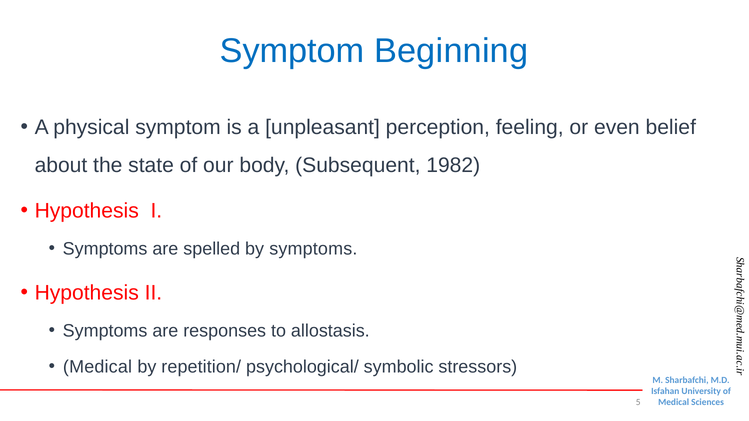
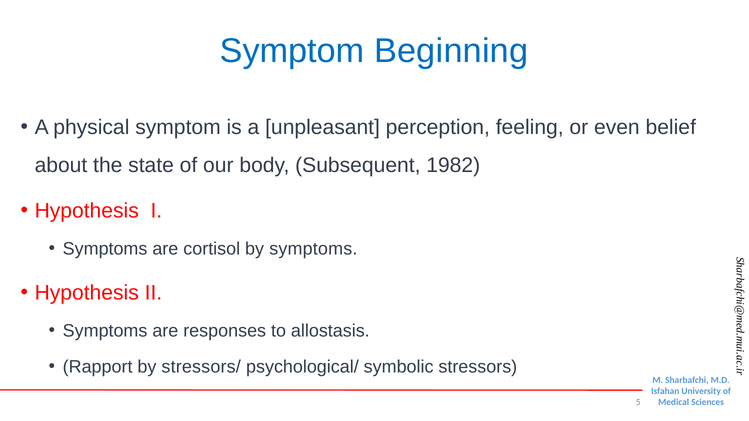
spelled: spelled -> cortisol (212, 249)
Medical: Medical -> Rapport (98, 367)
repetition/: repetition/ -> stressors/ (201, 367)
